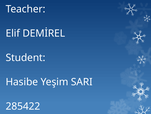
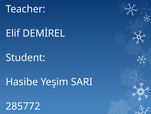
285422: 285422 -> 285772 (23, 106)
